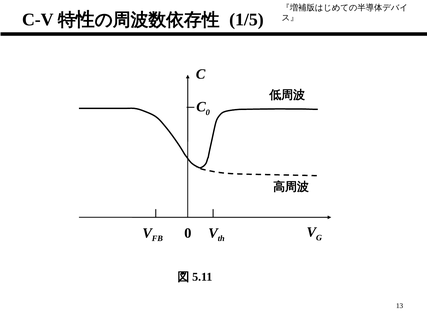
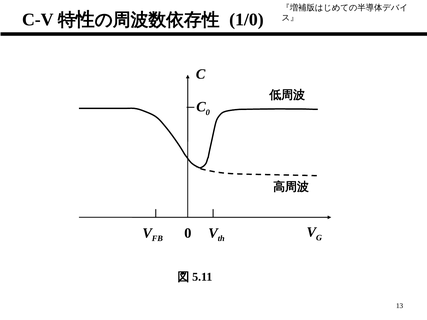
1/5: 1/5 -> 1/0 (246, 20)
